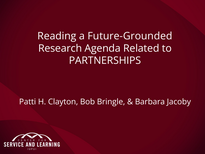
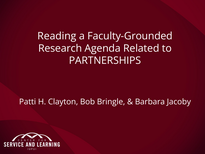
Future-Grounded: Future-Grounded -> Faculty-Grounded (130, 36)
